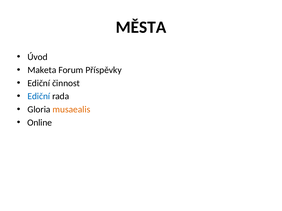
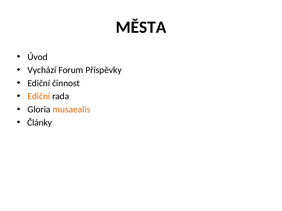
Maketa: Maketa -> Vychází (42, 70)
Ediční colour: blue -> orange (39, 97)
Online: Online -> Články (40, 123)
